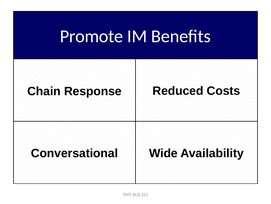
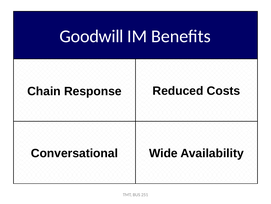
Promote: Promote -> Goodwill (92, 36)
